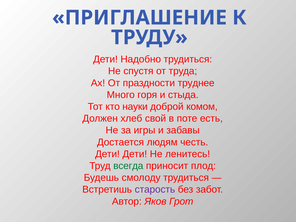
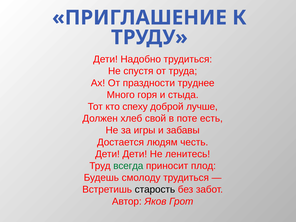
науки: науки -> спеху (135, 107)
комом: комом -> лучше (202, 107)
старость colour: purple -> black (155, 190)
